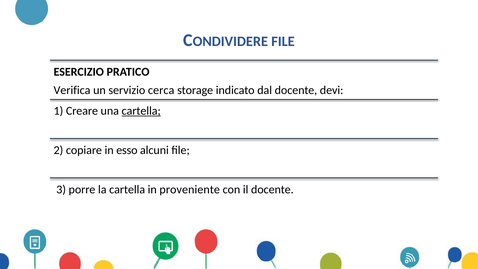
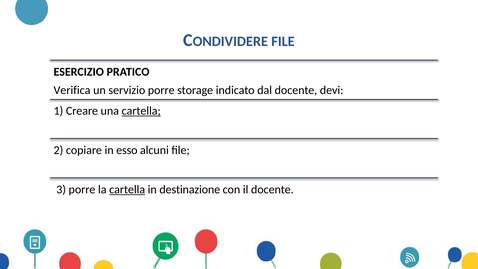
servizio cerca: cerca -> porre (161, 90)
cartella underline: none -> present (127, 189)
proveniente: proveniente -> destinazione (190, 189)
